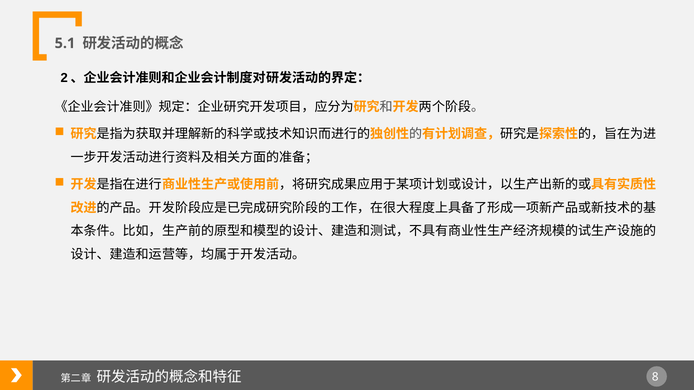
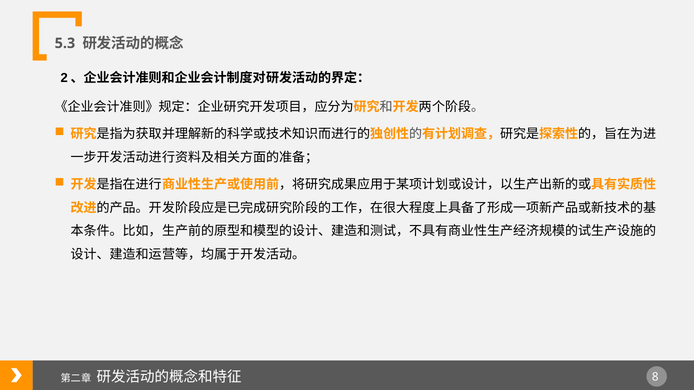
5.1: 5.1 -> 5.3 (65, 43)
